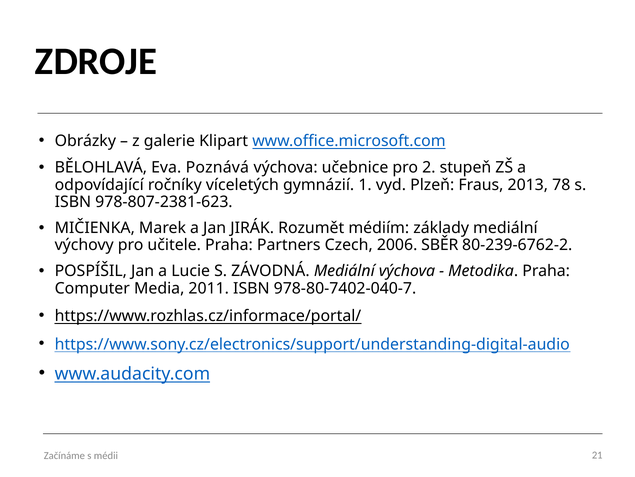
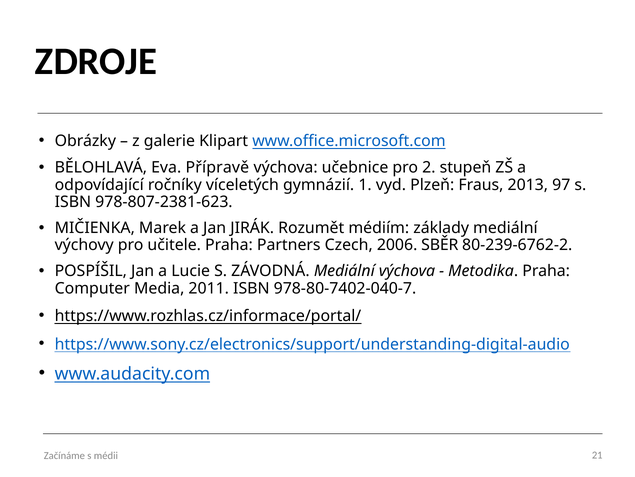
Poznává: Poznává -> Přípravě (217, 167)
78: 78 -> 97 (561, 185)
